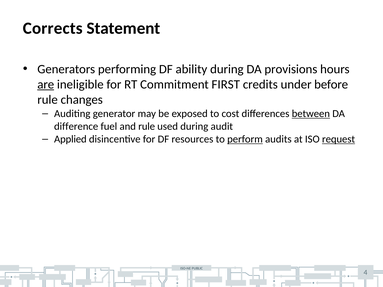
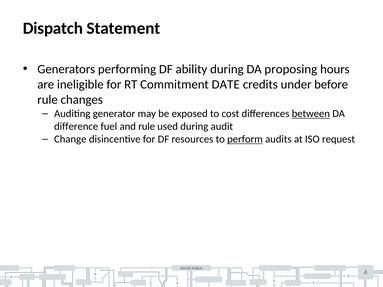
Corrects: Corrects -> Dispatch (53, 28)
provisions: provisions -> proposing (291, 69)
are underline: present -> none (46, 85)
FIRST: FIRST -> DATE (226, 85)
Applied: Applied -> Change (70, 139)
request underline: present -> none (339, 139)
